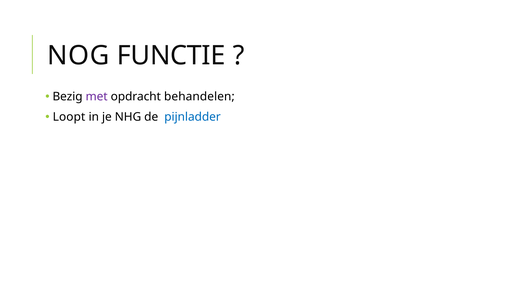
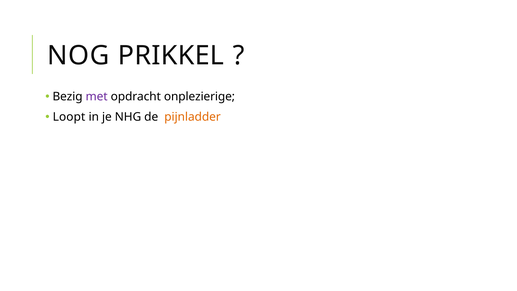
FUNCTIE: FUNCTIE -> PRIKKEL (171, 55)
behandelen: behandelen -> onplezierige (199, 97)
pijnladder colour: blue -> orange (193, 117)
